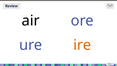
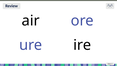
ire colour: orange -> black (82, 45)
